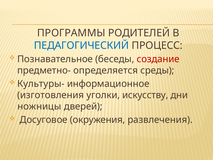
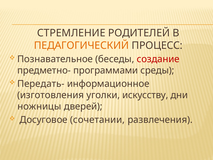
ПРОГРАММЫ: ПРОГРАММЫ -> СТРЕМЛЕНИЕ (71, 33)
ПЕДАГОГИЧЕСКИЙ colour: blue -> orange (81, 45)
определяется: определяется -> программами (106, 70)
Культуры-: Культуры- -> Передать- (41, 84)
окружения: окружения -> сочетании (97, 120)
